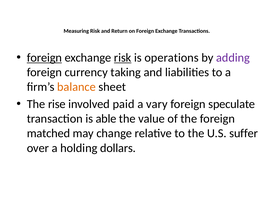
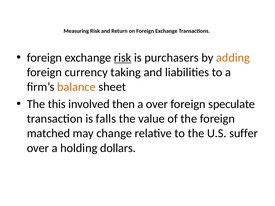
foreign underline: present -> none (44, 58)
operations: operations -> purchasers (172, 58)
adding colour: purple -> orange (233, 58)
rise: rise -> this (57, 104)
paid: paid -> then (124, 104)
a vary: vary -> over (157, 104)
able: able -> falls (106, 119)
